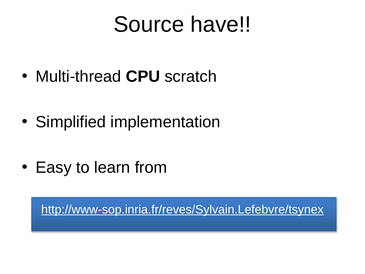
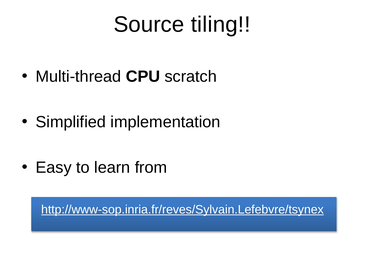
have: have -> tiling (221, 24)
